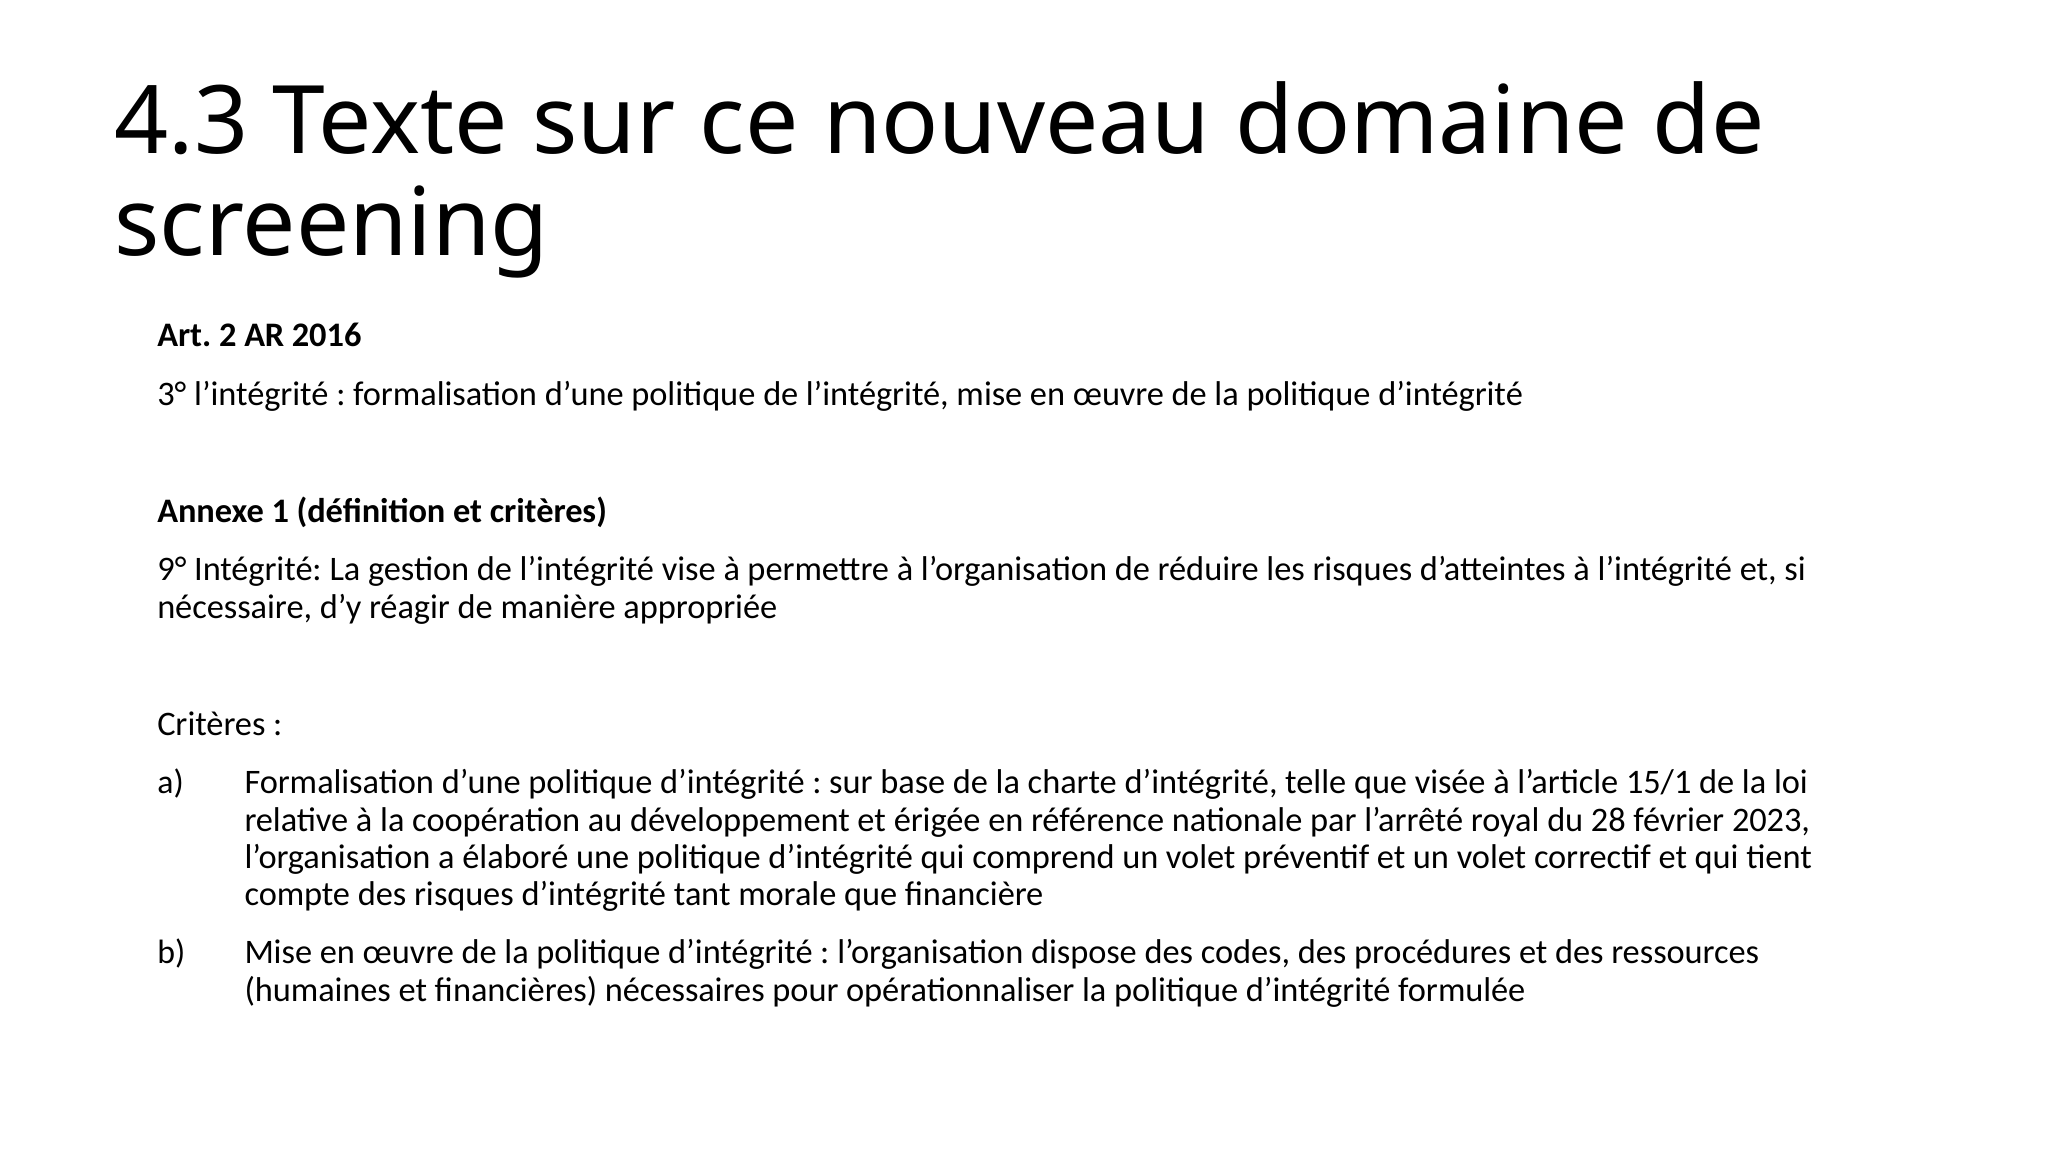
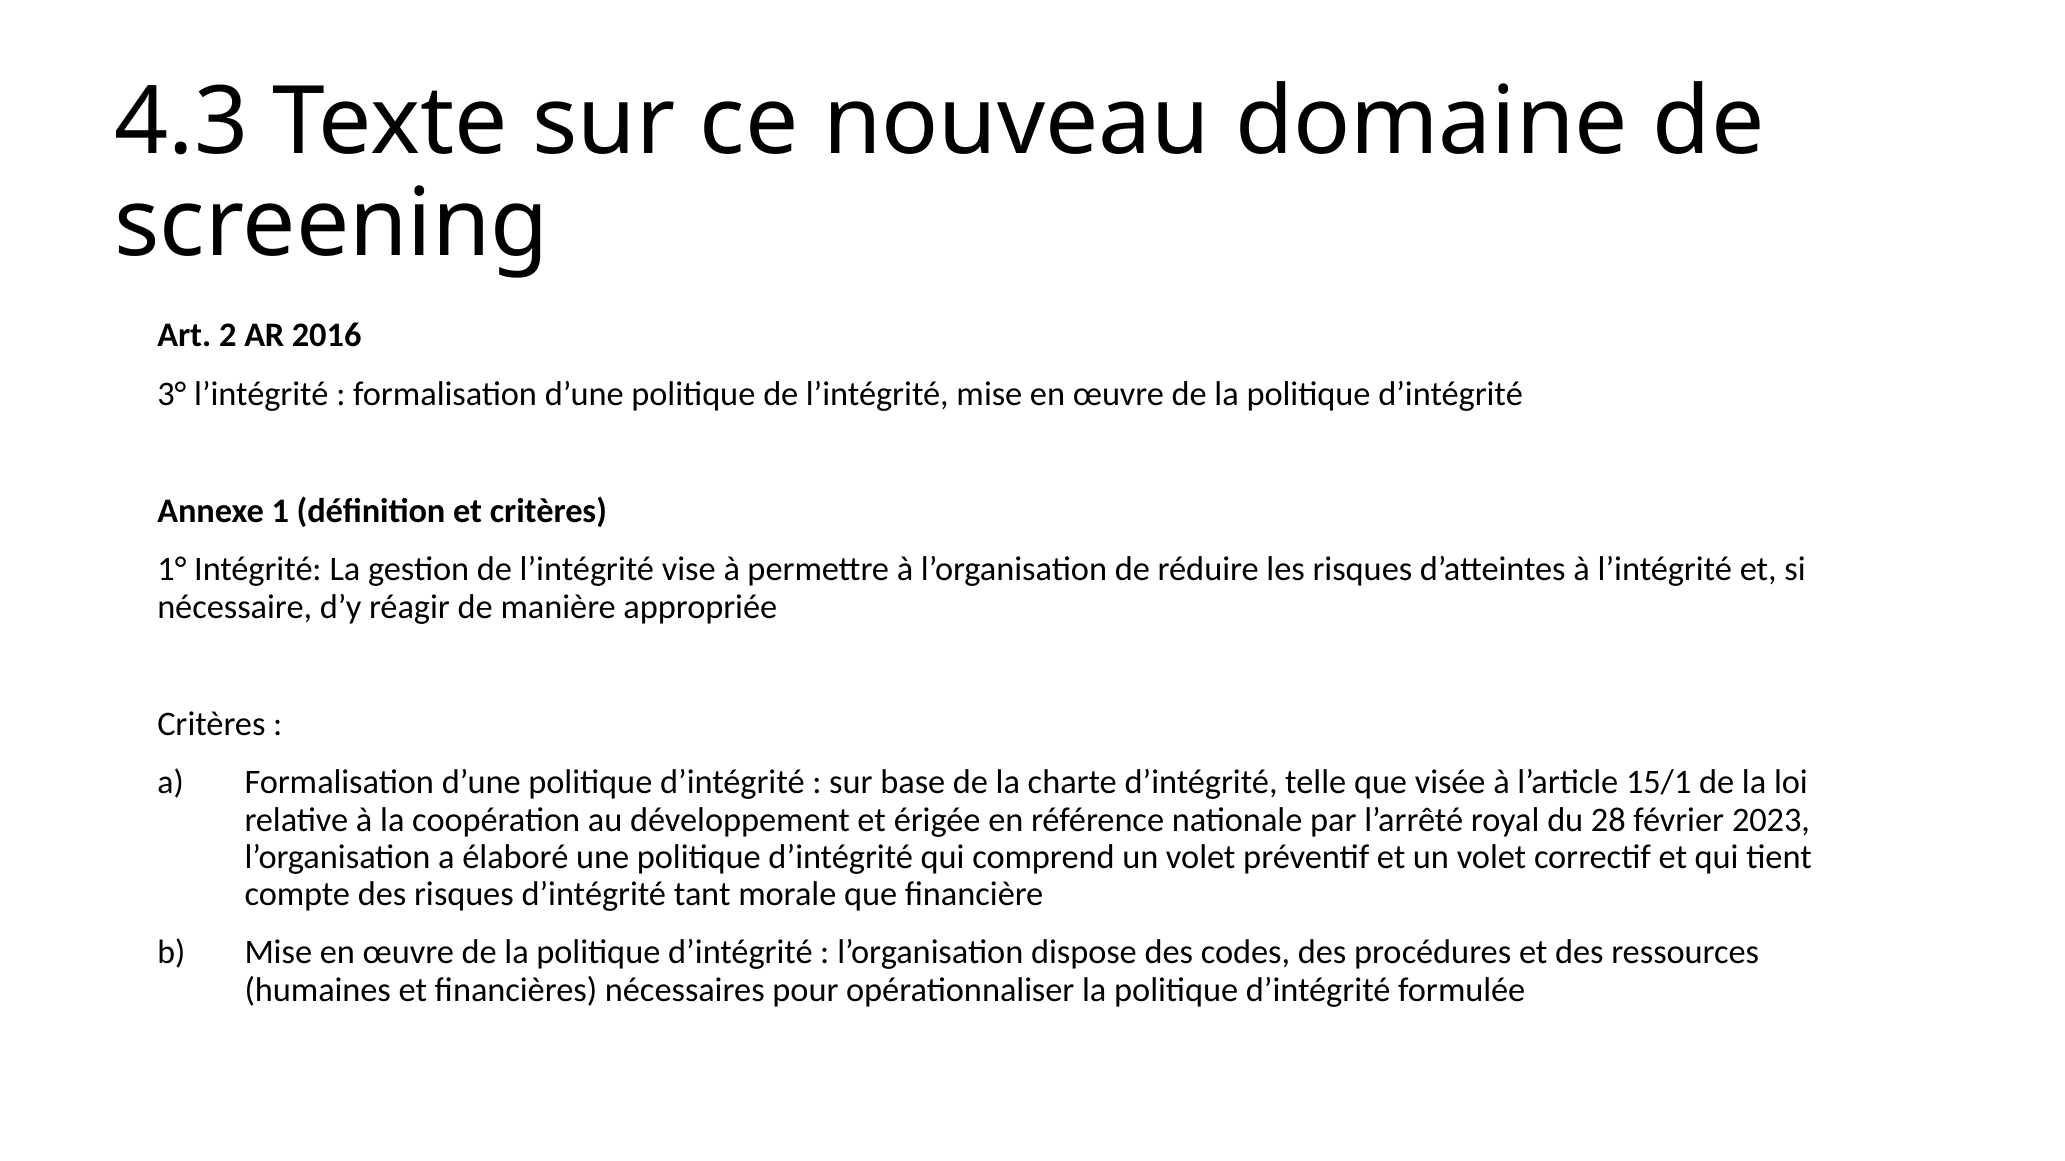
9°: 9° -> 1° (172, 570)
